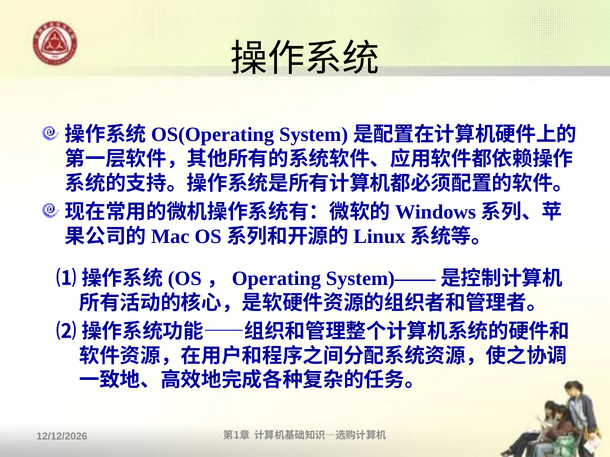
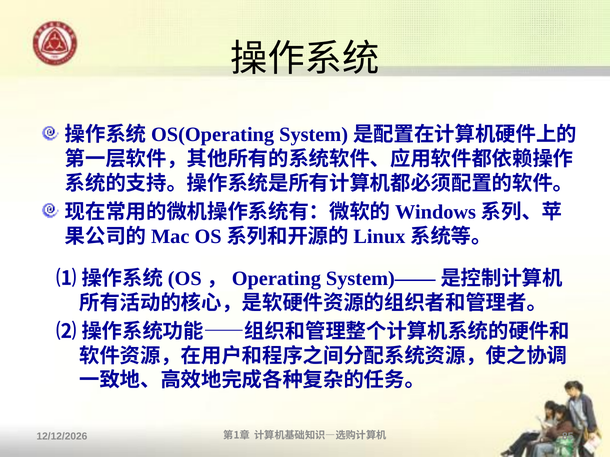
15: 15 -> 85 (568, 437)
